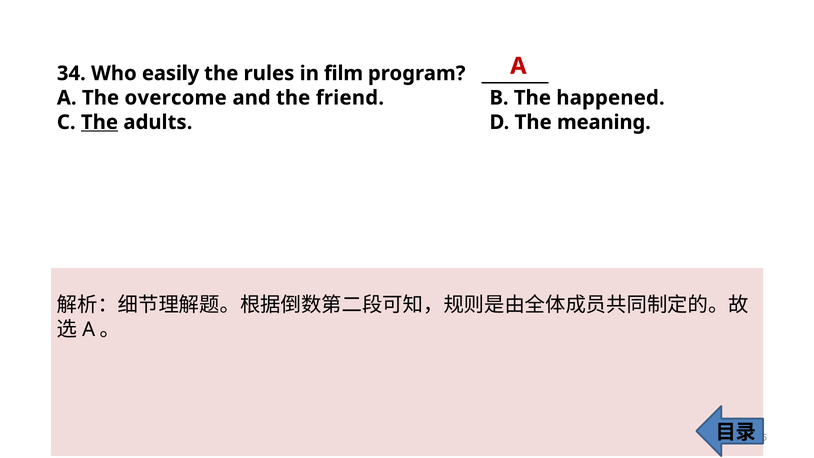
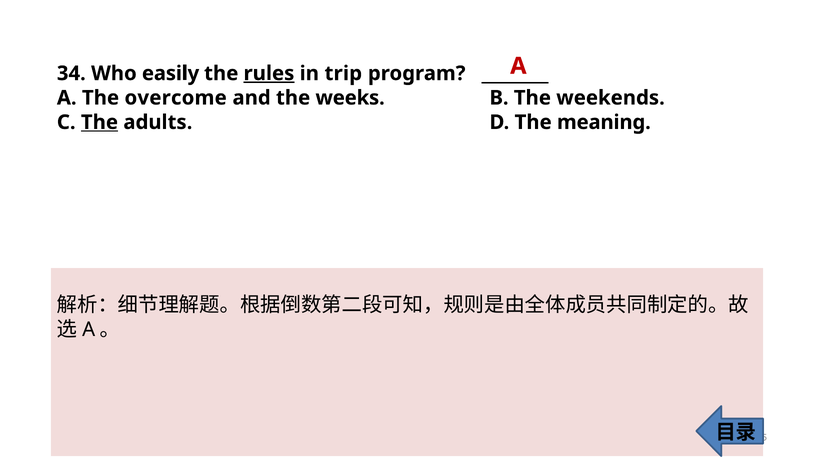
rules underline: none -> present (269, 73)
film: film -> trip (343, 73)
friend: friend -> weeks (350, 98)
happened: happened -> weekends (611, 98)
